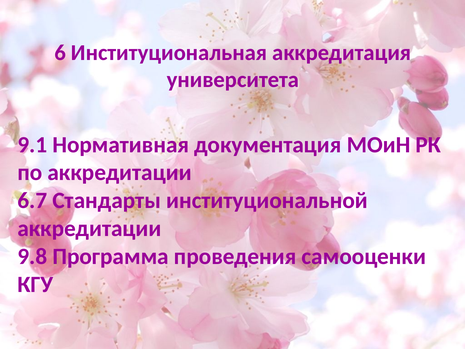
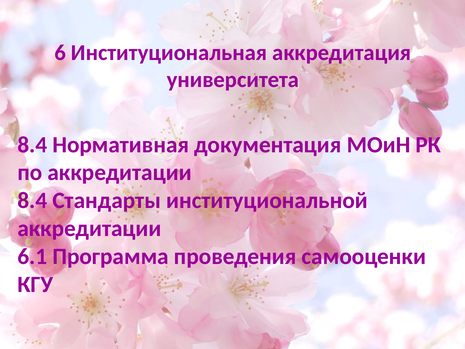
9.1: 9.1 -> 8.4 (32, 145)
6.7: 6.7 -> 8.4 (32, 200)
9.8: 9.8 -> 6.1 (32, 256)
